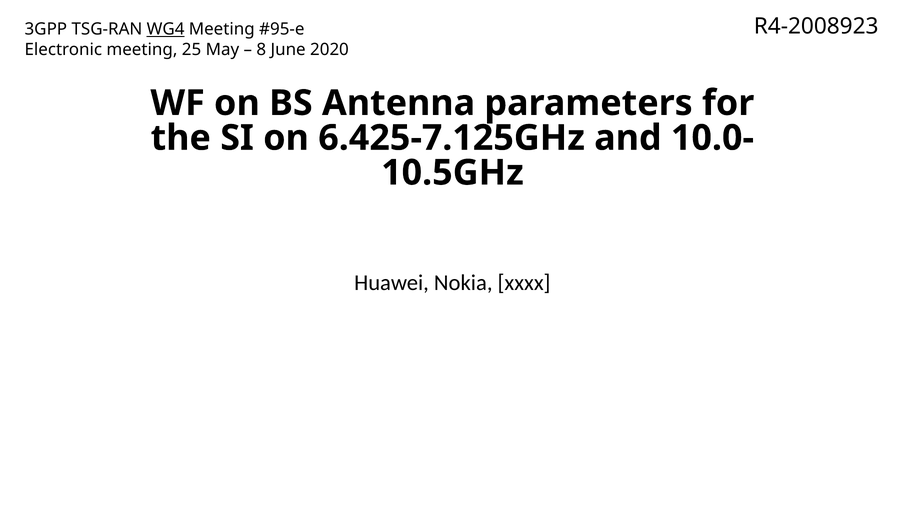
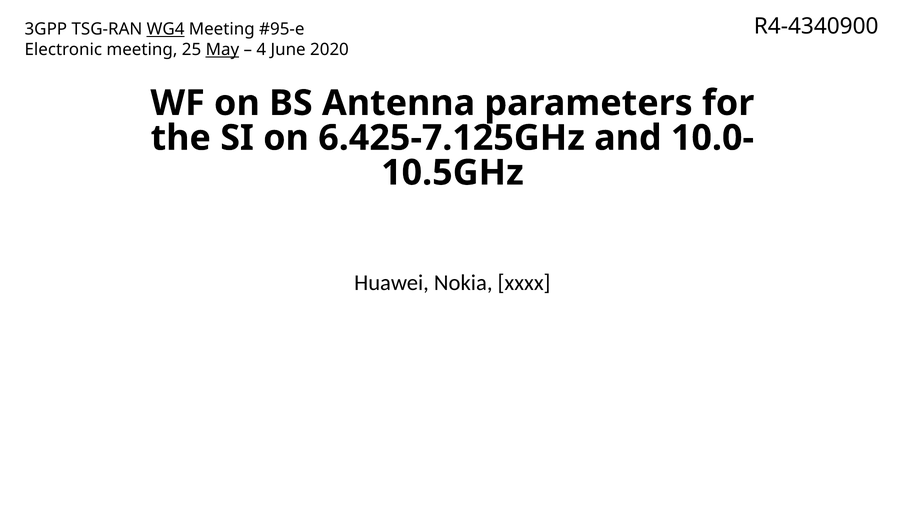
R4-2008923: R4-2008923 -> R4-4340900 (816, 26)
May underline: none -> present (222, 50)
8: 8 -> 4 (261, 50)
